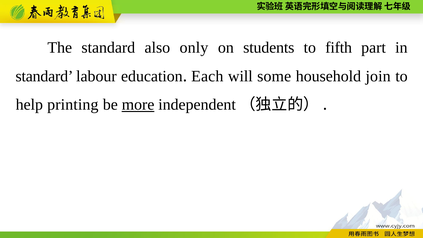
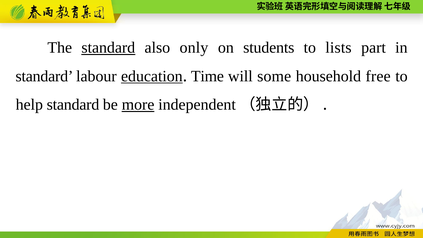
standard underline: none -> present (108, 48)
fifth: fifth -> lists (338, 48)
education underline: none -> present (152, 76)
Each: Each -> Time (207, 76)
join: join -> free (378, 76)
help printing: printing -> standard (73, 105)
